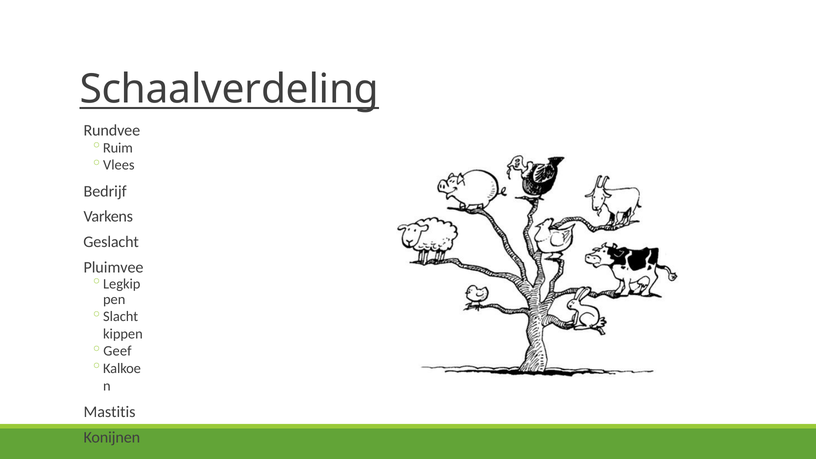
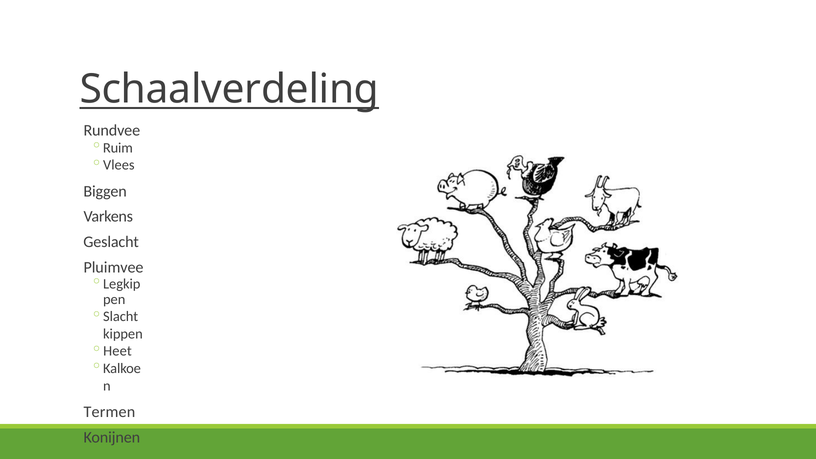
Bedrijf: Bedrijf -> Biggen (105, 191)
Geef: Geef -> Heet (117, 351)
Mastitis: Mastitis -> Termen (109, 412)
